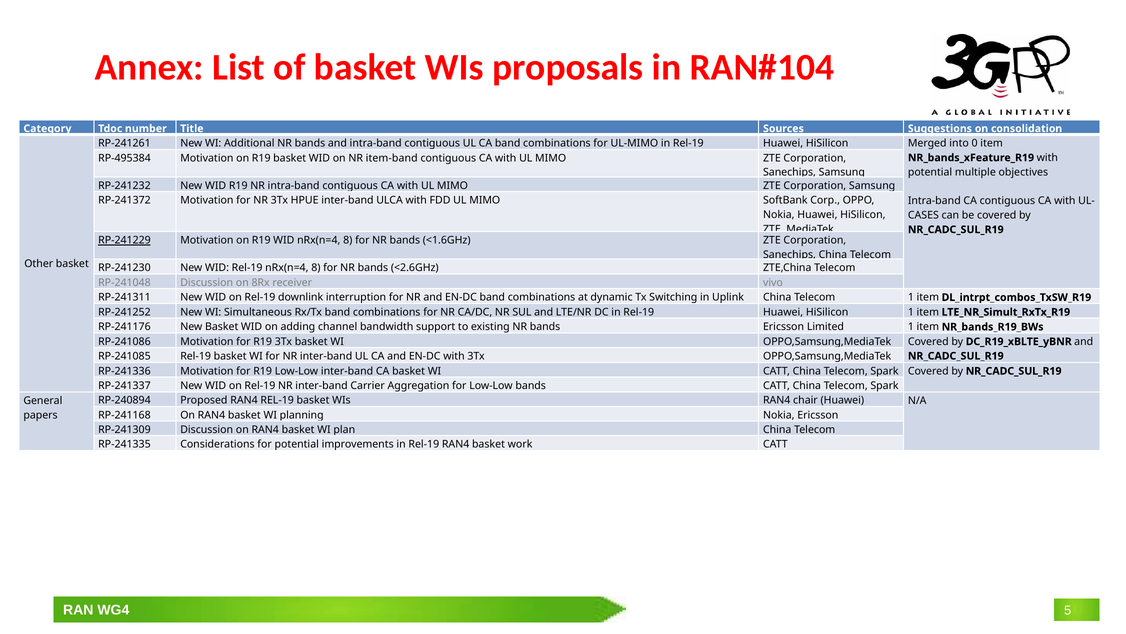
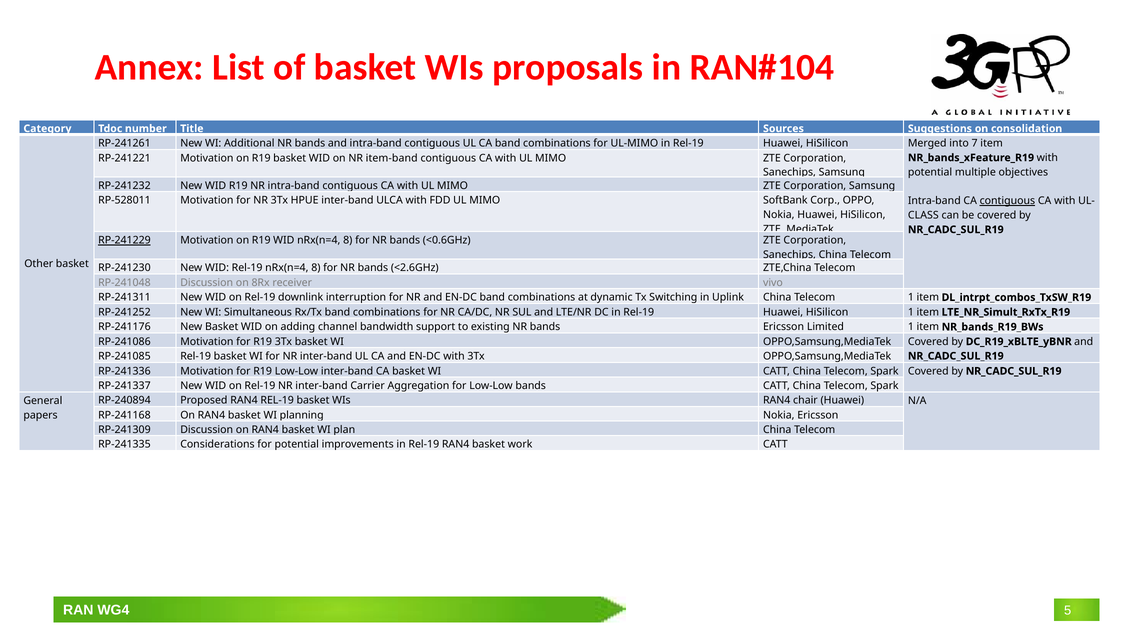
0: 0 -> 7 (975, 143)
RP-495384: RP-495384 -> RP-241221 (124, 158)
RP-241372: RP-241372 -> RP-528011 (124, 200)
contiguous underline: none -> present (1007, 201)
CASES: CASES -> CLASS (923, 215)
<1.6GHz: <1.6GHz -> <0.6GHz (447, 240)
